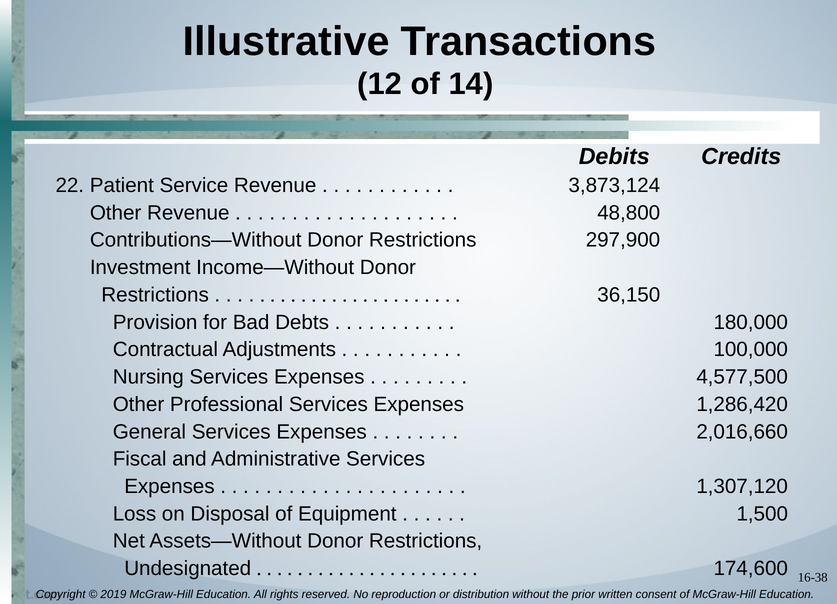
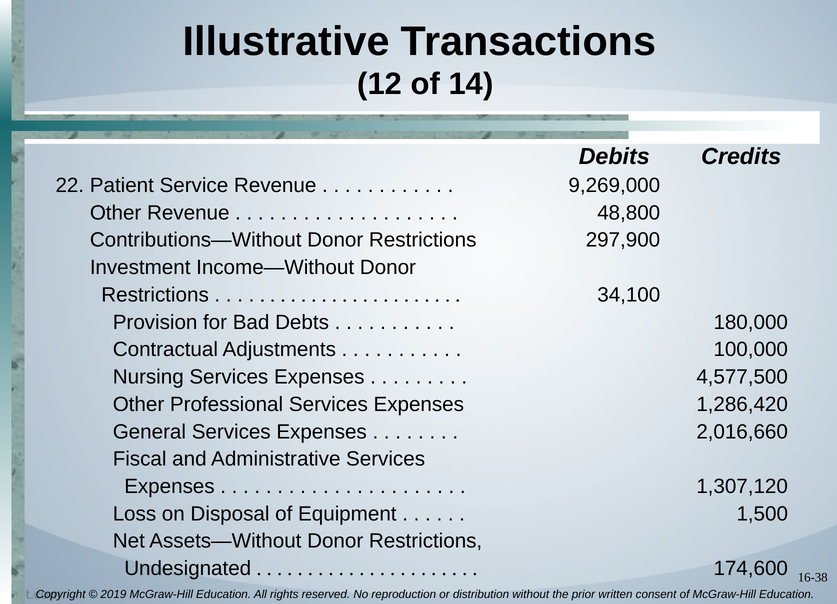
3,873,124: 3,873,124 -> 9,269,000 (614, 186)
36,150: 36,150 -> 34,100 (629, 295)
